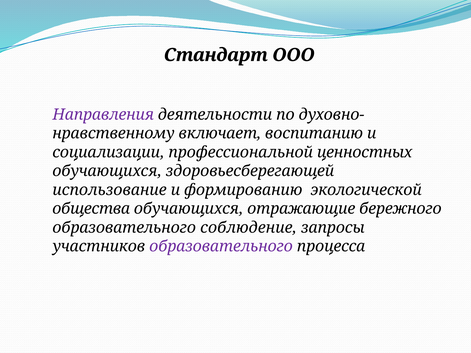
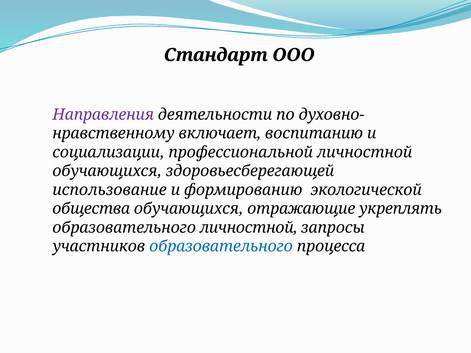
профессиональной ценностных: ценностных -> личностной (365, 152)
бережного: бережного -> укреплять (401, 209)
образовательного соблюдение: соблюдение -> личностной (249, 228)
образовательного colour: purple -> blue (221, 247)
